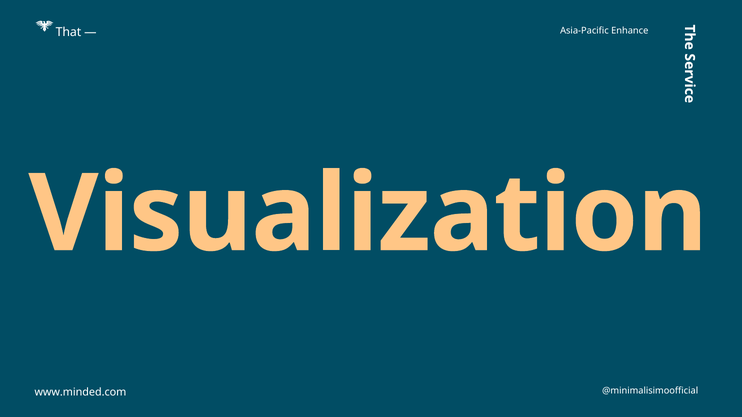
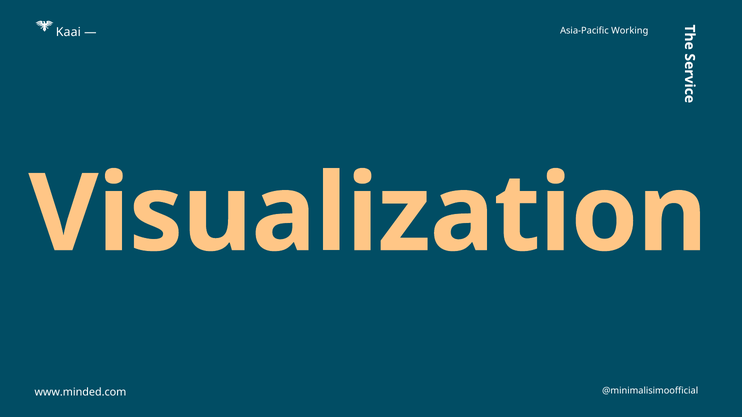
Enhance: Enhance -> Working (630, 30)
That: That -> Kaai (68, 32)
